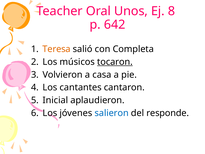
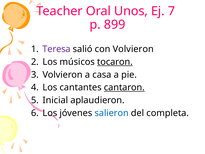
8: 8 -> 7 (171, 11)
642: 642 -> 899 (115, 25)
Teresa colour: orange -> purple (57, 49)
con Completa: Completa -> Volvieron (133, 49)
cantaron underline: none -> present (124, 87)
responde: responde -> completa (168, 113)
